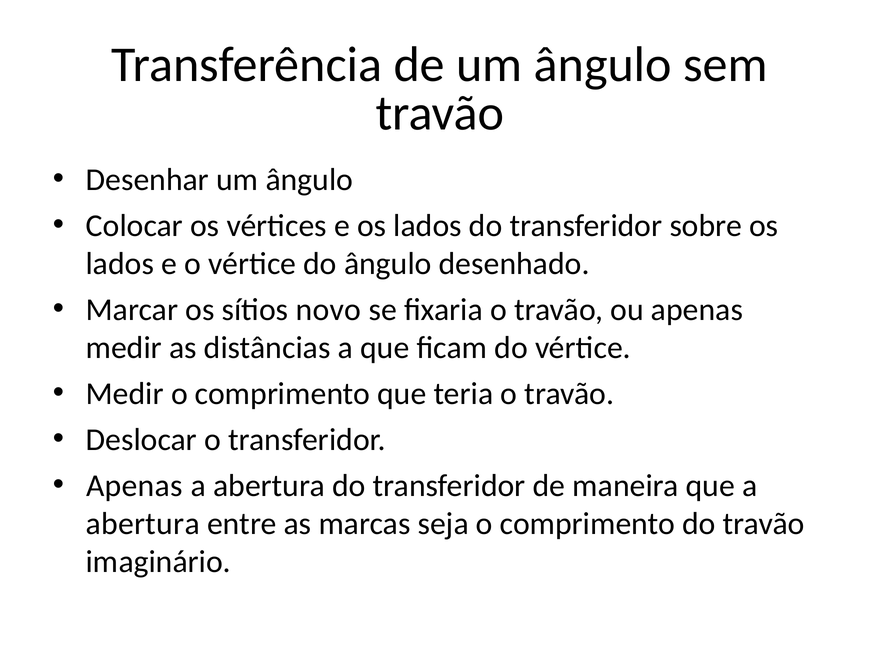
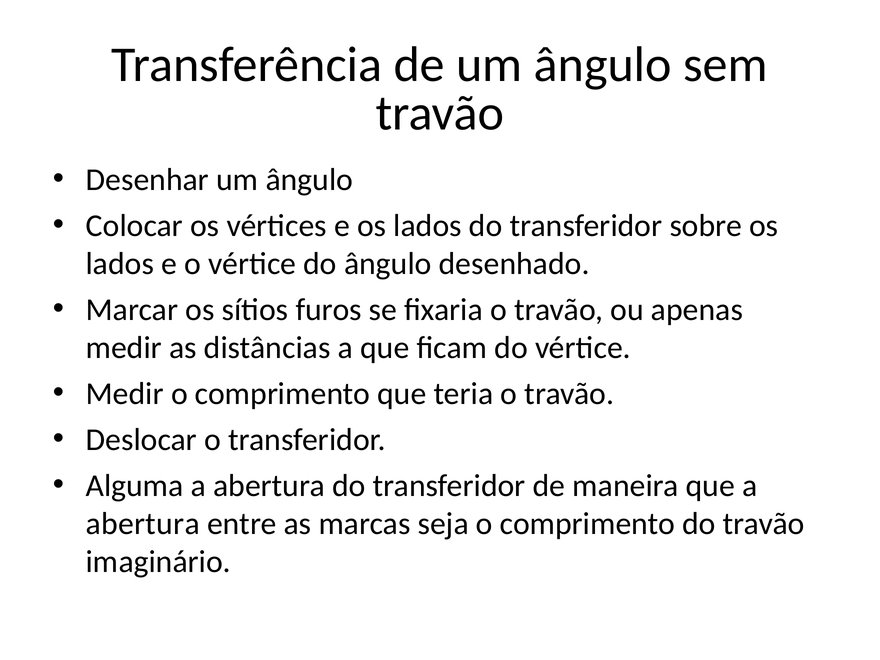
novo: novo -> furos (329, 310)
Apenas: Apenas -> Alguma (135, 486)
